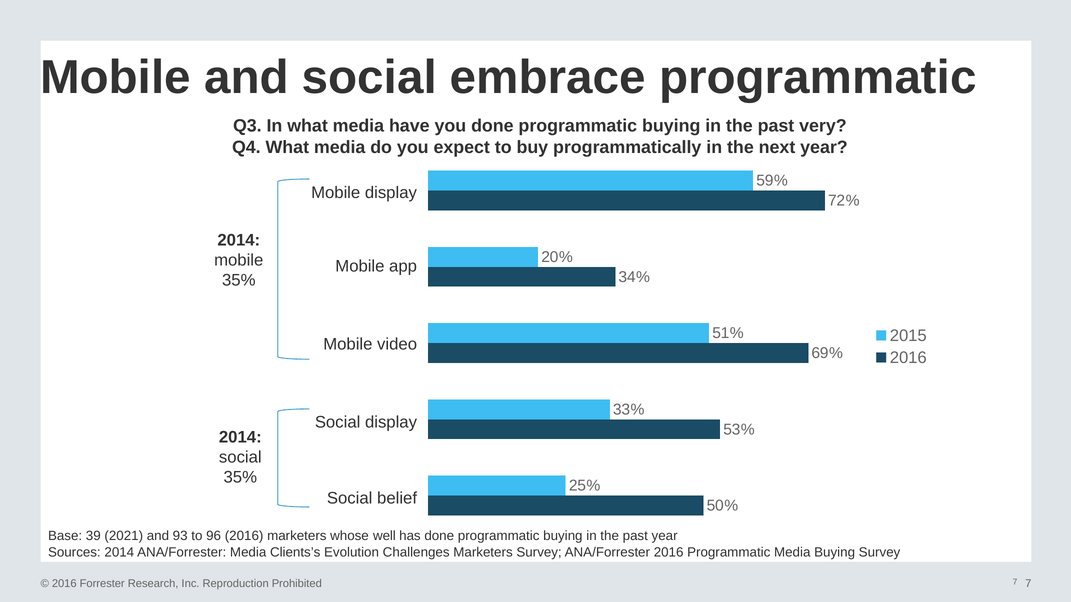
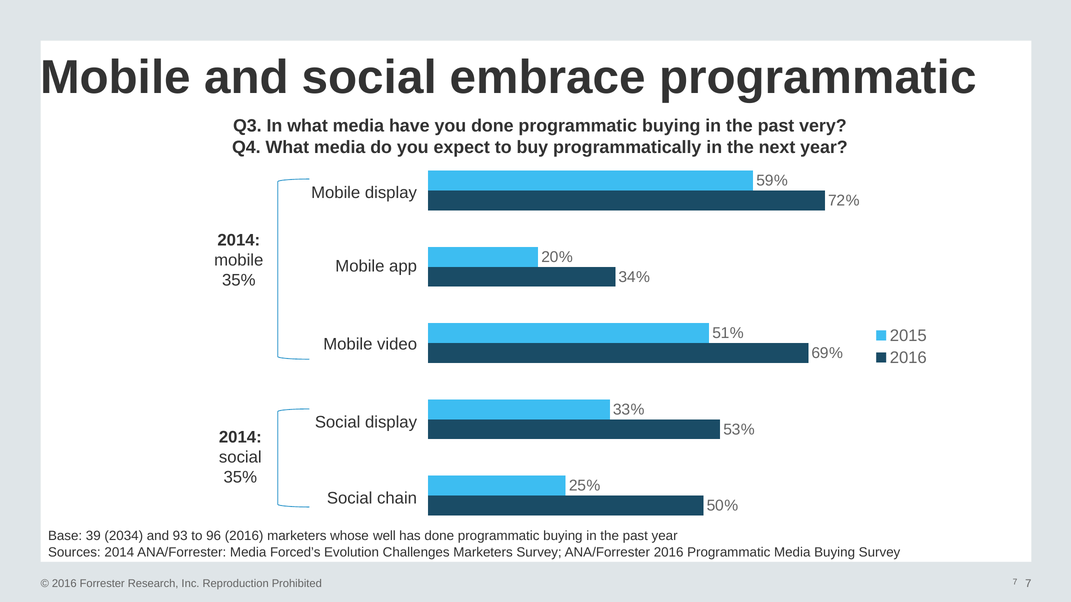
belief: belief -> chain (397, 498)
2021: 2021 -> 2034 (124, 536)
Clients’s: Clients’s -> Forced’s (295, 553)
